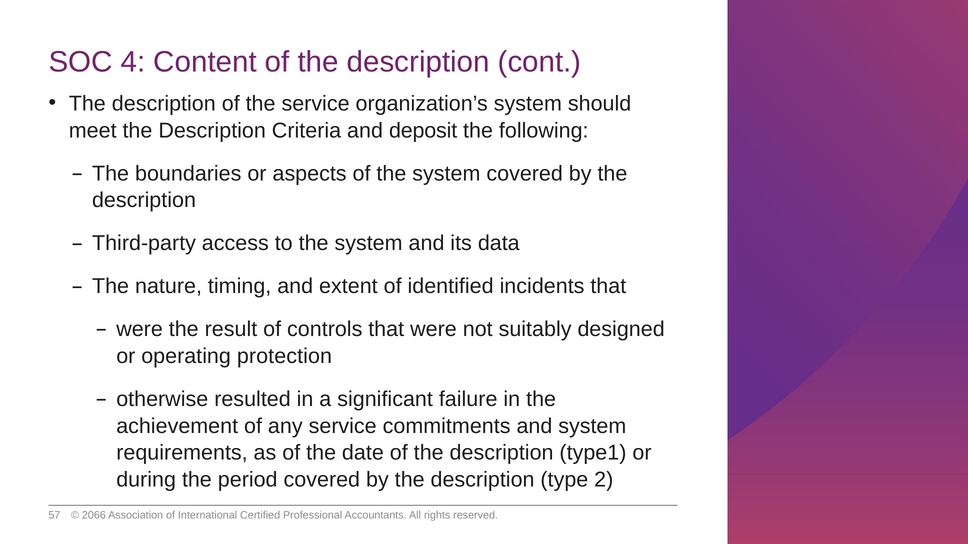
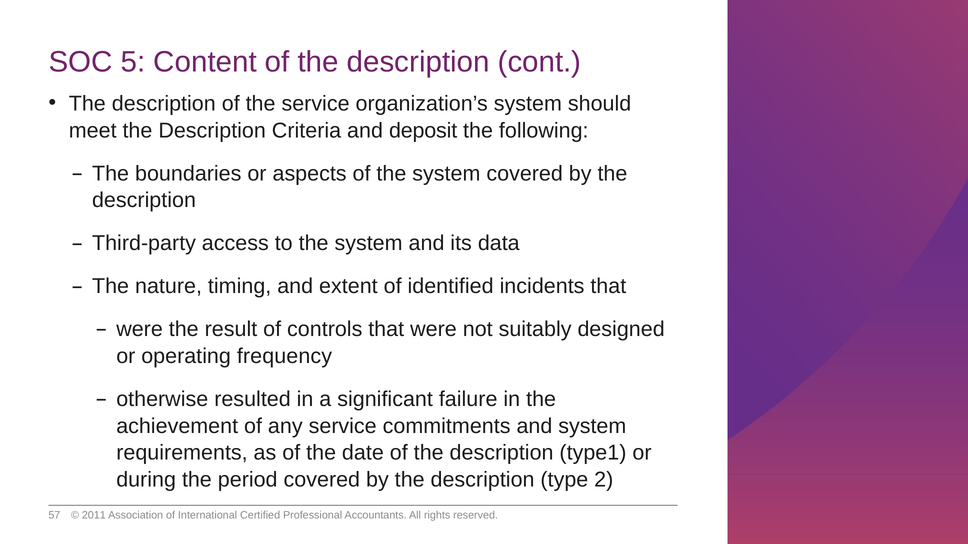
4: 4 -> 5 (133, 62)
protection: protection -> frequency (284, 356)
2066: 2066 -> 2011 (94, 516)
